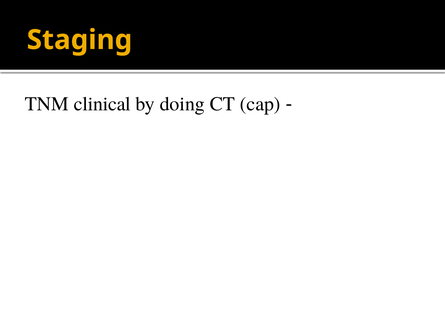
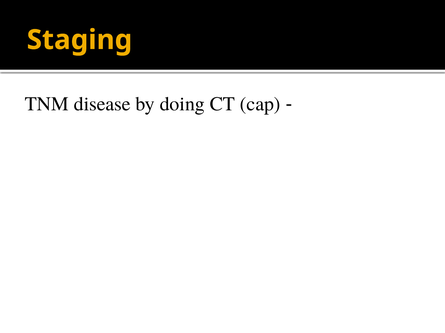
clinical: clinical -> disease (102, 104)
